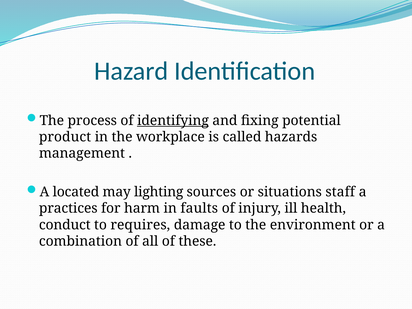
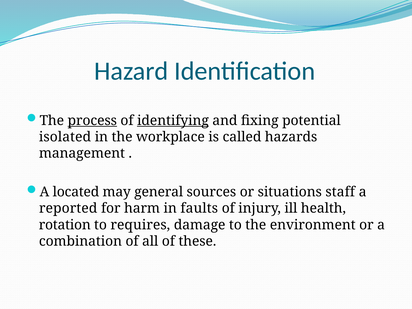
process underline: none -> present (92, 120)
product: product -> isolated (65, 137)
lighting: lighting -> general (159, 192)
practices: practices -> reported (68, 208)
conduct: conduct -> rotation (65, 225)
